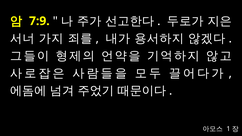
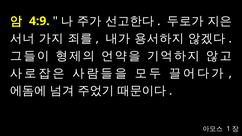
7:9: 7:9 -> 4:9 (39, 21)
